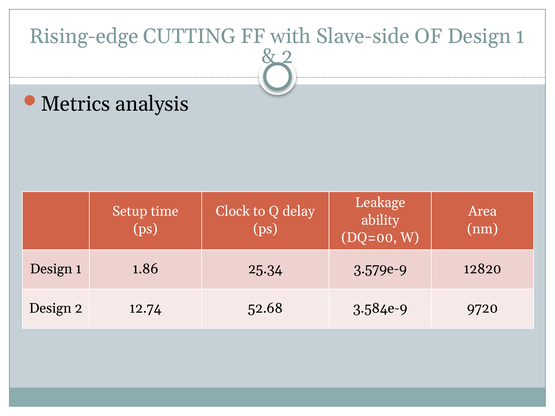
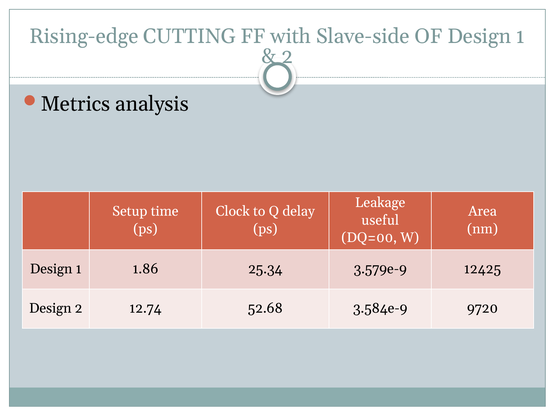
ability: ability -> useful (380, 220)
12820: 12820 -> 12425 (482, 269)
